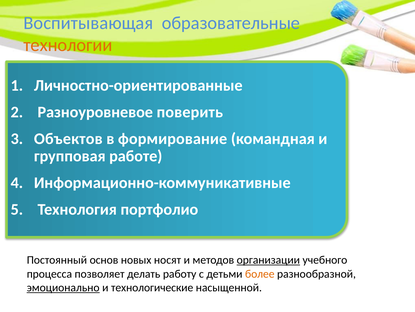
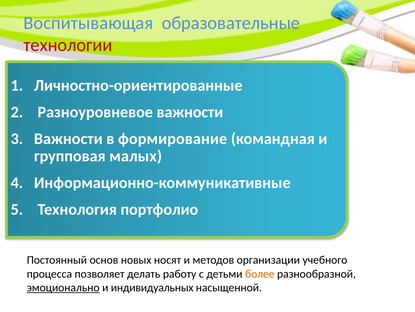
технологии colour: orange -> red (68, 45)
Разноуровневое поверить: поверить -> важности (190, 112)
Объектов: Объектов -> Важности (68, 138)
работе: работе -> малых (136, 156)
организации underline: present -> none (268, 259)
технологические: технологические -> индивидуальных (152, 287)
